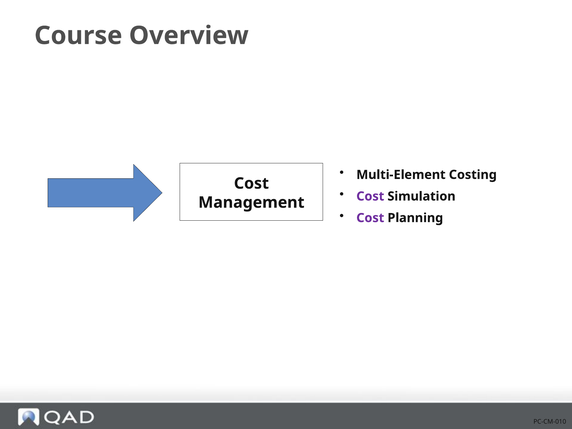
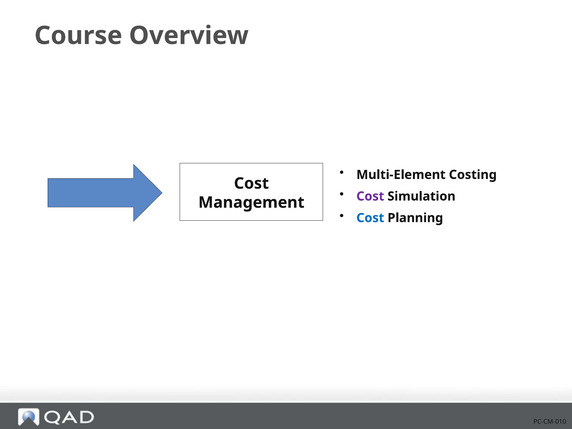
Cost colour: purple -> blue (370, 218)
